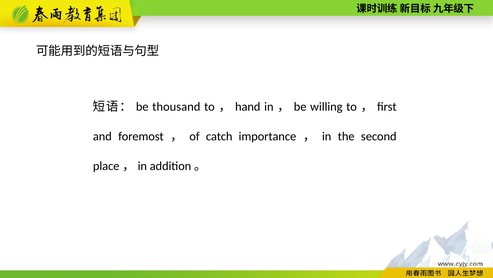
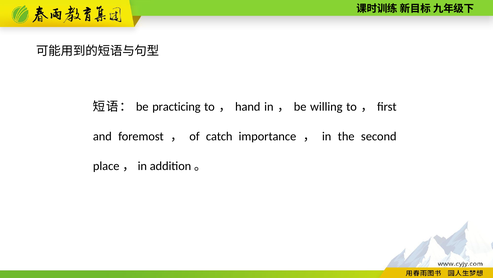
thousand: thousand -> practicing (176, 106)
